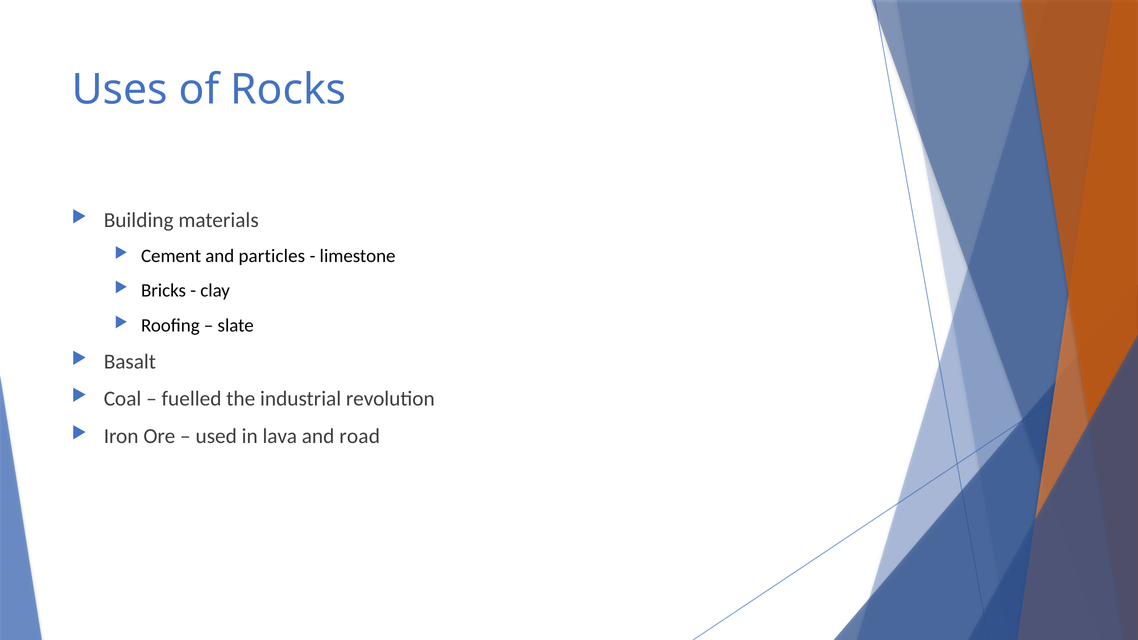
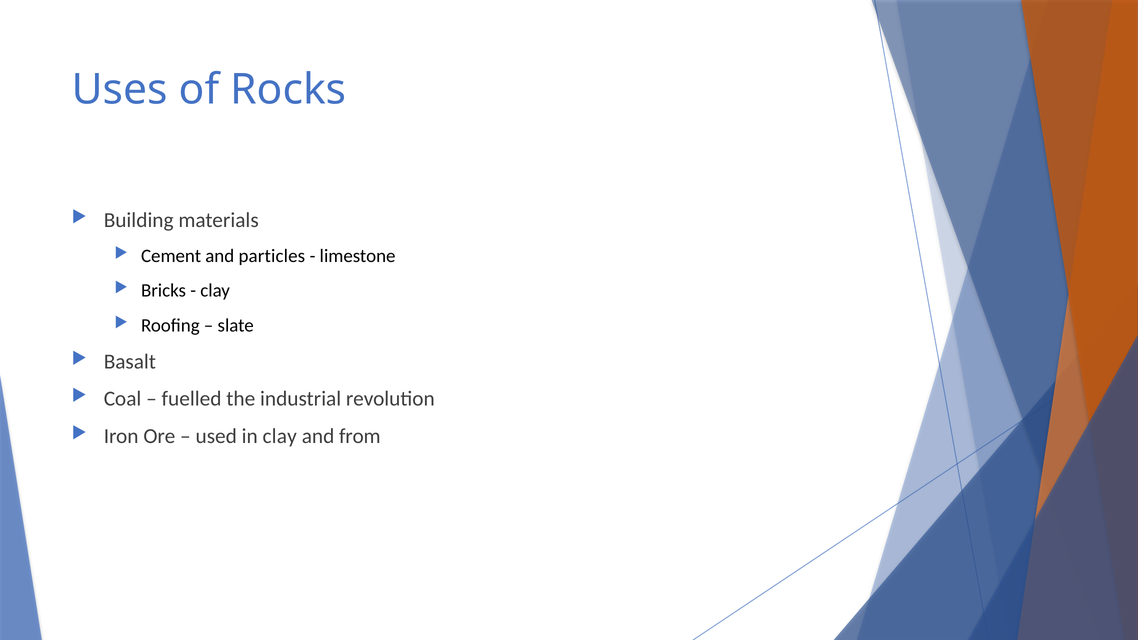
in lava: lava -> clay (280, 436)
road: road -> from (360, 436)
